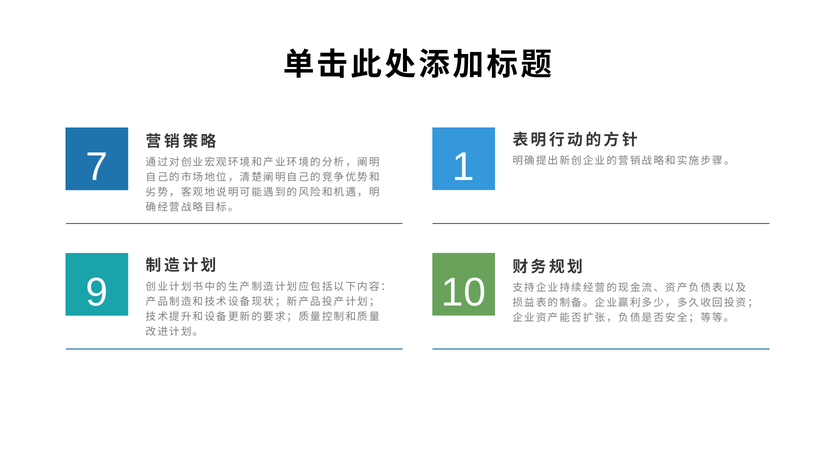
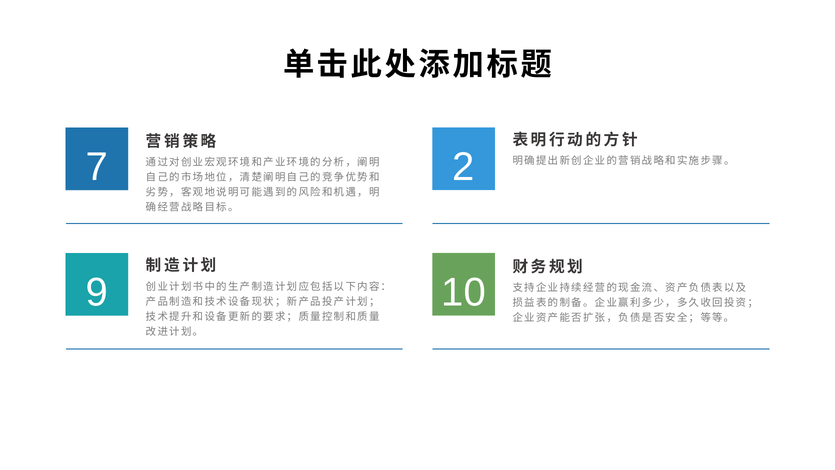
1: 1 -> 2 (464, 167)
